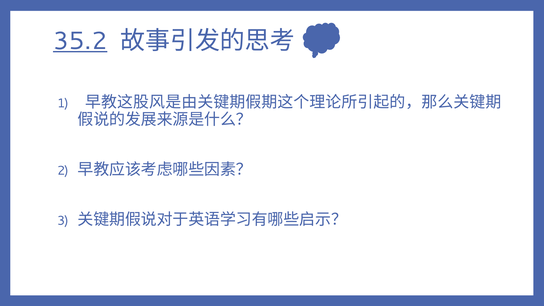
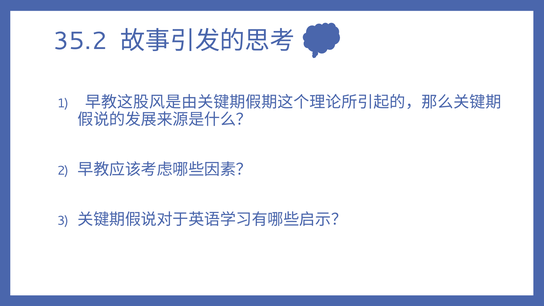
35.2 underline: present -> none (80, 41)
